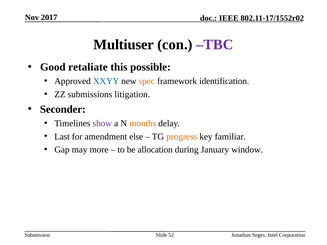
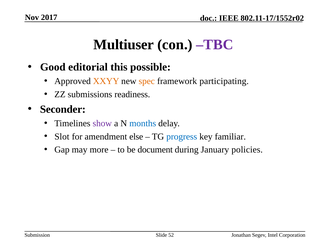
retaliate: retaliate -> editorial (88, 67)
XXYY colour: blue -> orange (106, 81)
identification: identification -> participating (224, 81)
litigation: litigation -> readiness (132, 94)
months colour: orange -> blue (143, 123)
Last: Last -> Slot (62, 137)
progress colour: orange -> blue (182, 137)
allocation: allocation -> document (155, 150)
window: window -> policies (247, 150)
